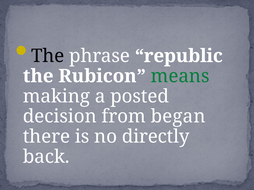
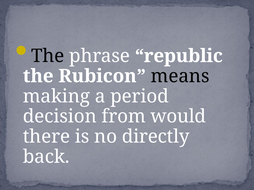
means colour: green -> black (180, 76)
posted: posted -> period (140, 97)
began: began -> would (178, 117)
